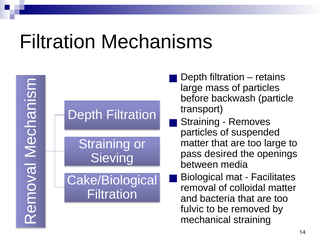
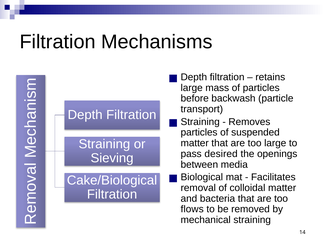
fulvic: fulvic -> flows (192, 210)
